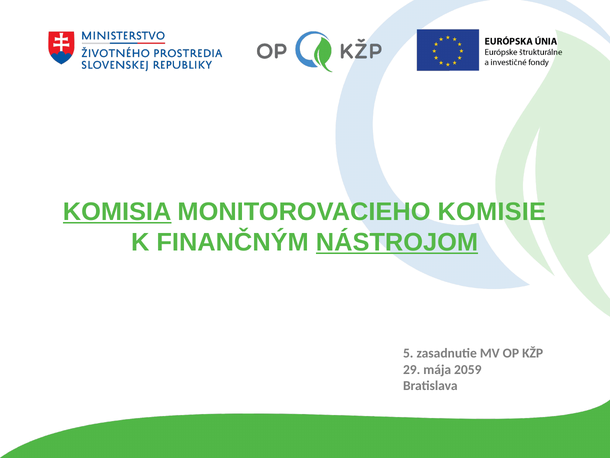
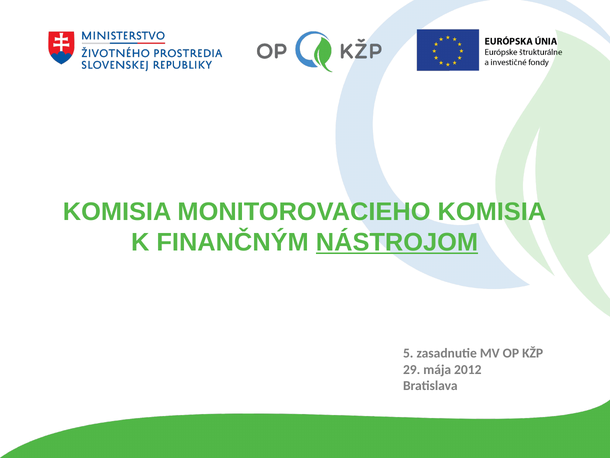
KOMISIA underline: present -> none (117, 212)
MONITOROVACIEHO KOMISIE: KOMISIE -> KOMISIA (492, 212)
2059: 2059 -> 2012 (468, 369)
